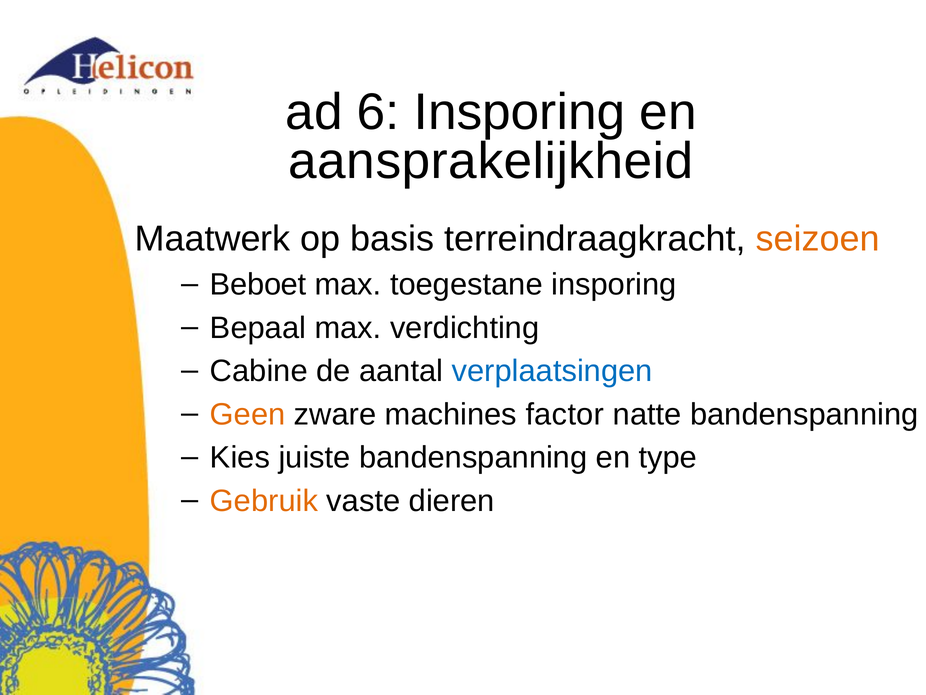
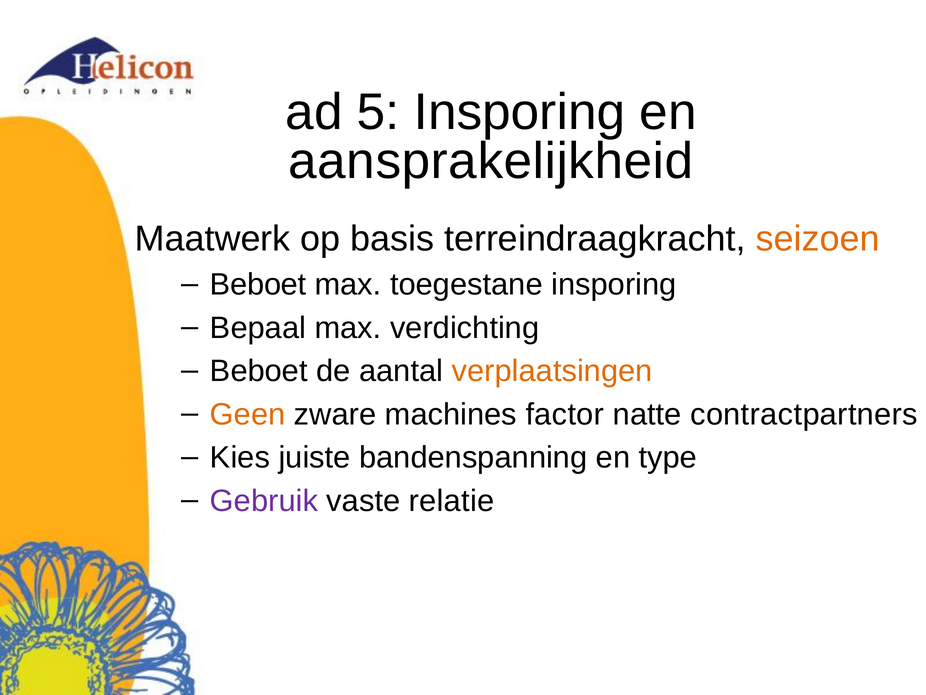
6: 6 -> 5 (378, 112)
Cabine: Cabine -> Beboet (259, 371)
verplaatsingen colour: blue -> orange (552, 371)
natte bandenspanning: bandenspanning -> contractpartners (804, 414)
Gebruik colour: orange -> purple (264, 500)
dieren: dieren -> relatie (452, 500)
